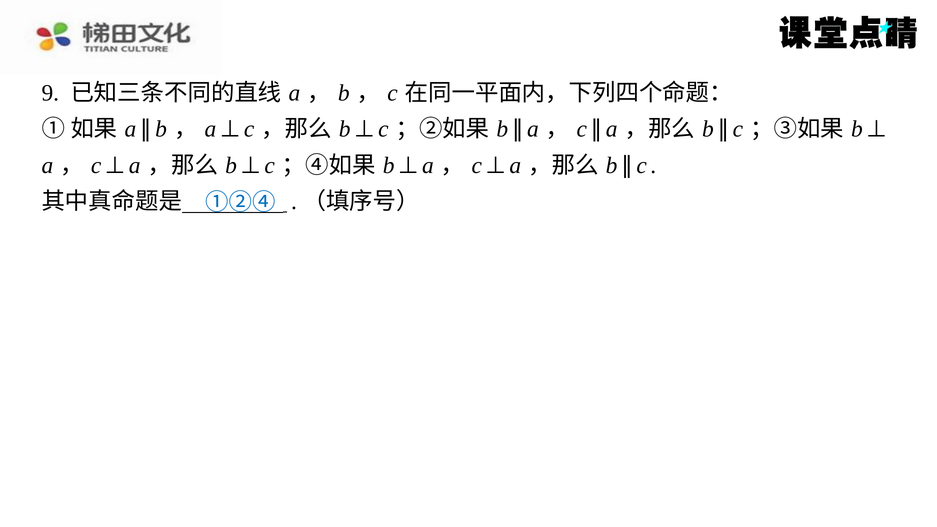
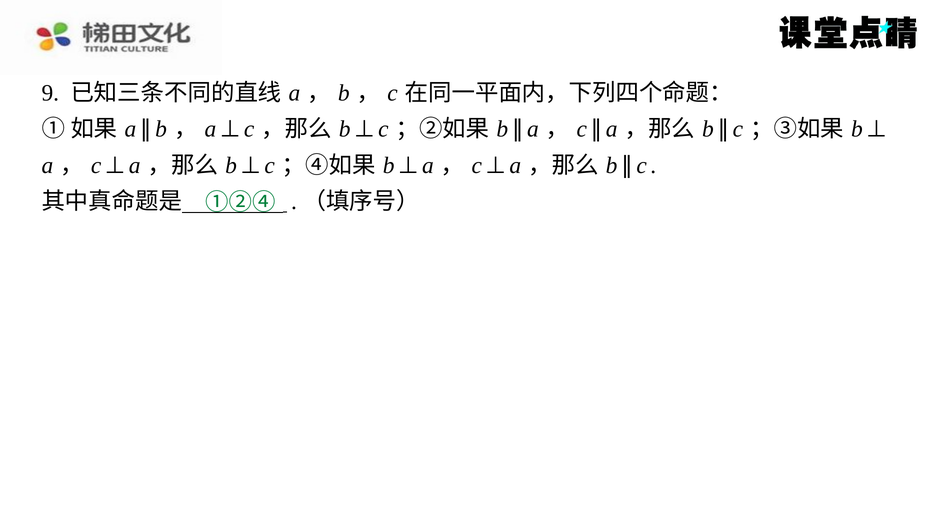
①②④ colour: blue -> green (241, 202)
